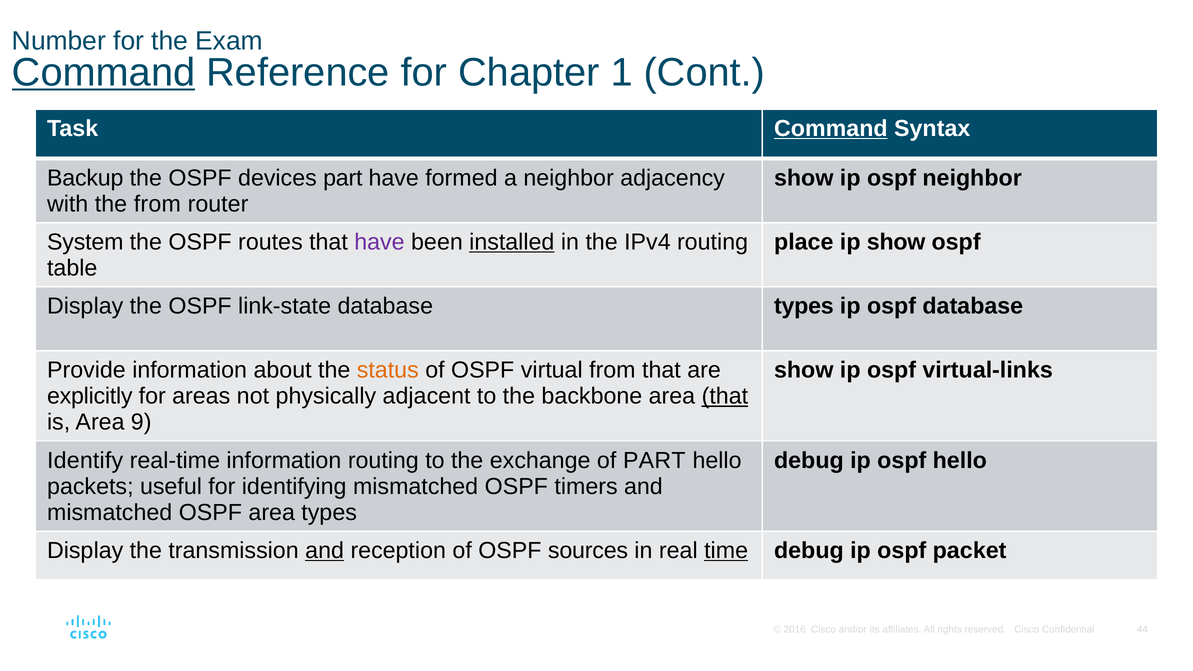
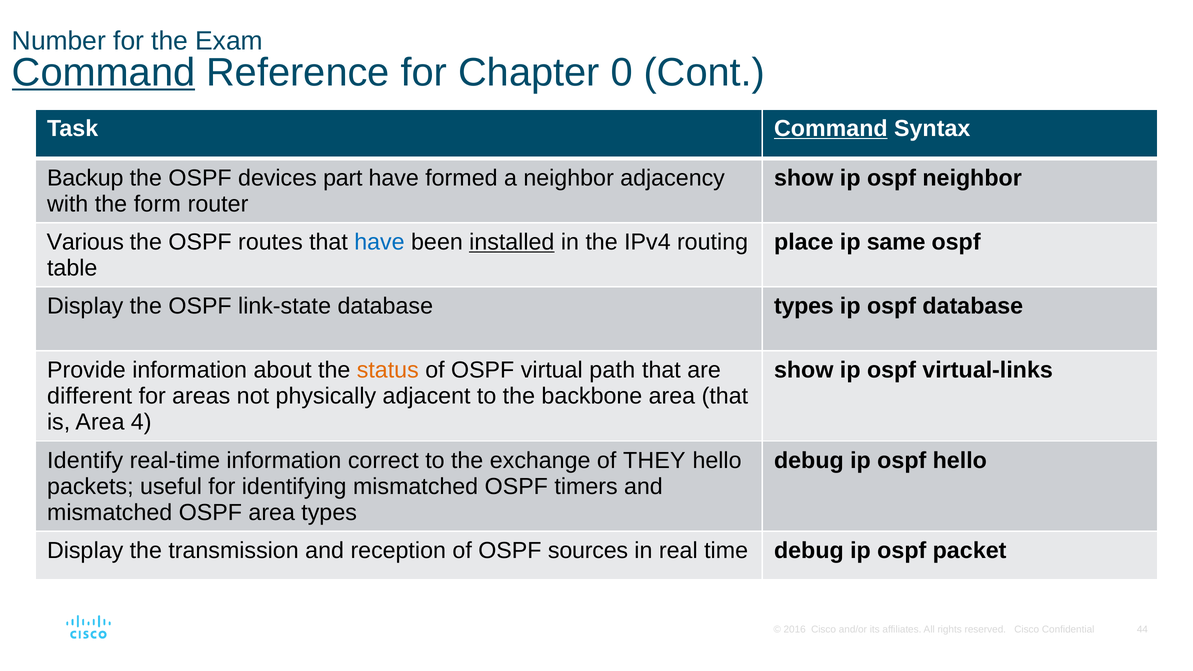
1: 1 -> 0 (622, 72)
the from: from -> form (157, 204)
System: System -> Various (85, 242)
have colour: purple -> blue (379, 242)
ip show: show -> same (896, 242)
virtual from: from -> path (612, 370)
explicitly: explicitly -> different (90, 396)
that underline: present -> none (725, 396)
9: 9 -> 4 (141, 422)
information routing: routing -> correct (383, 460)
of PART: PART -> THEY (654, 460)
and underline: present -> none (325, 551)
time underline: present -> none (726, 551)
